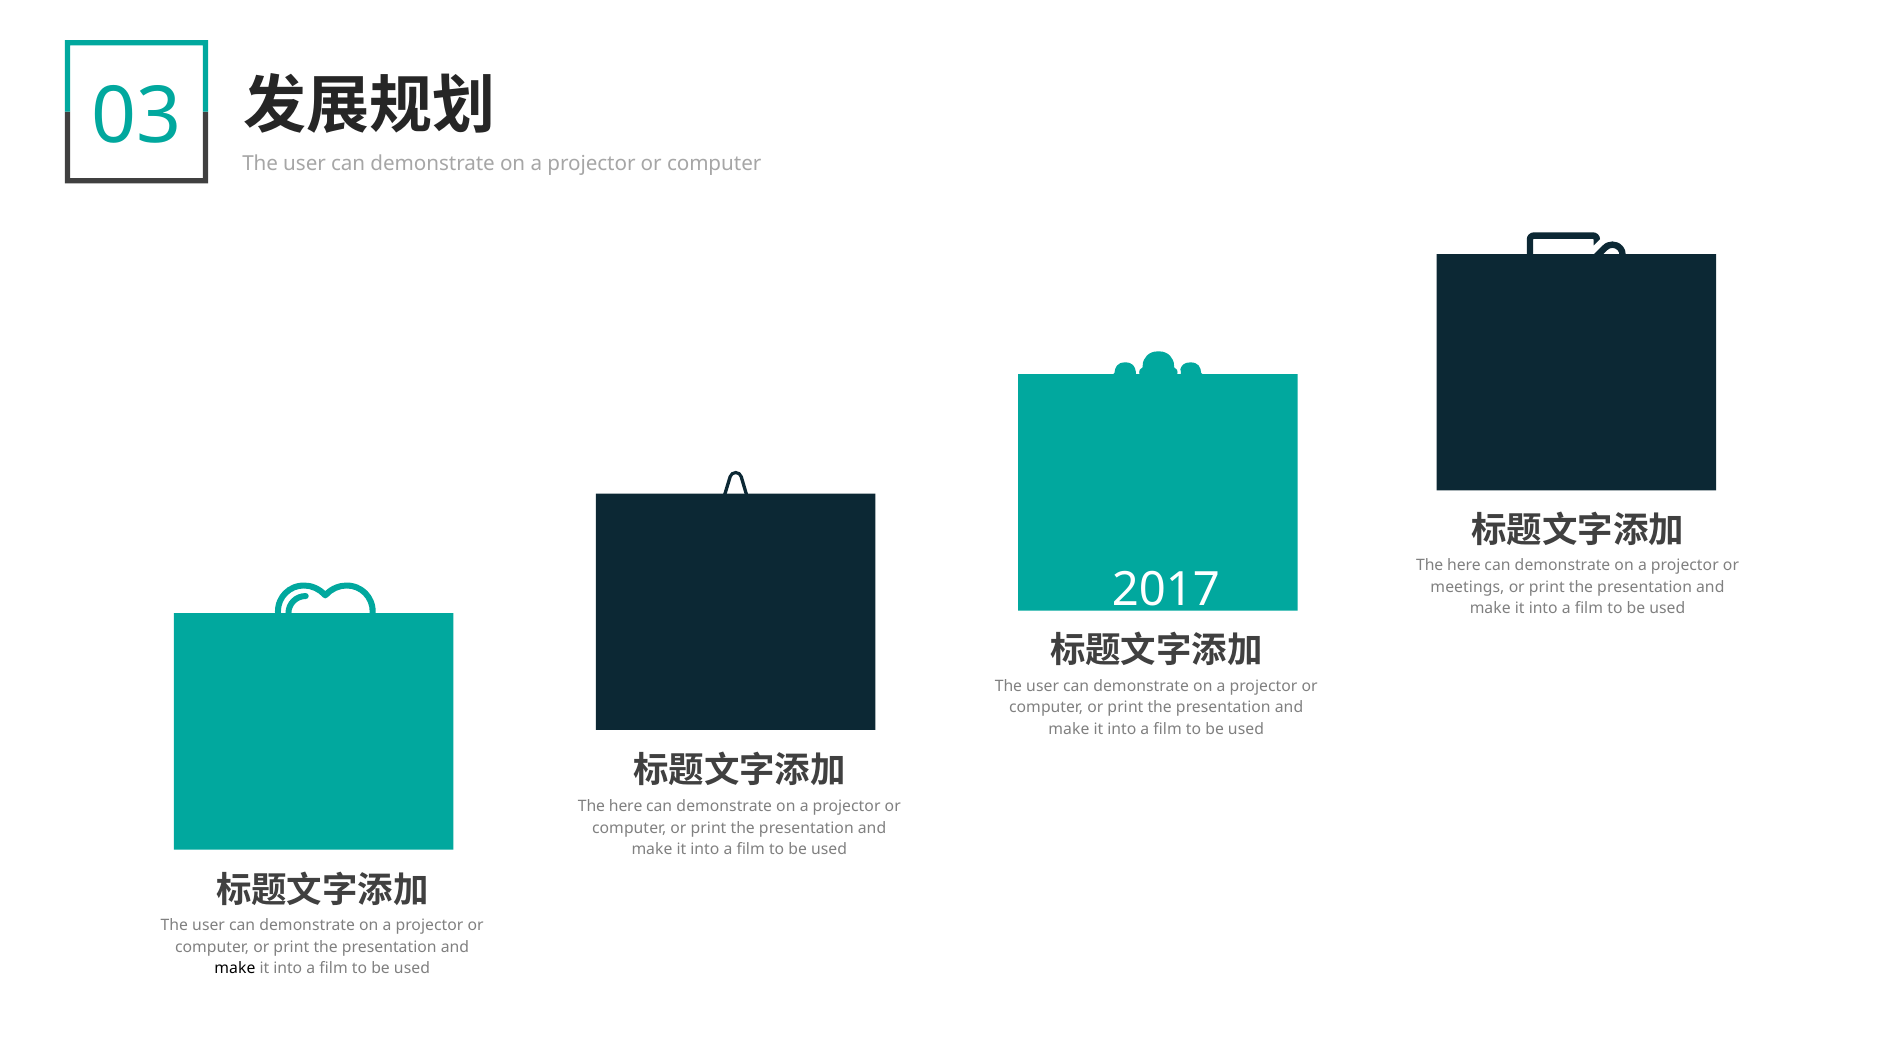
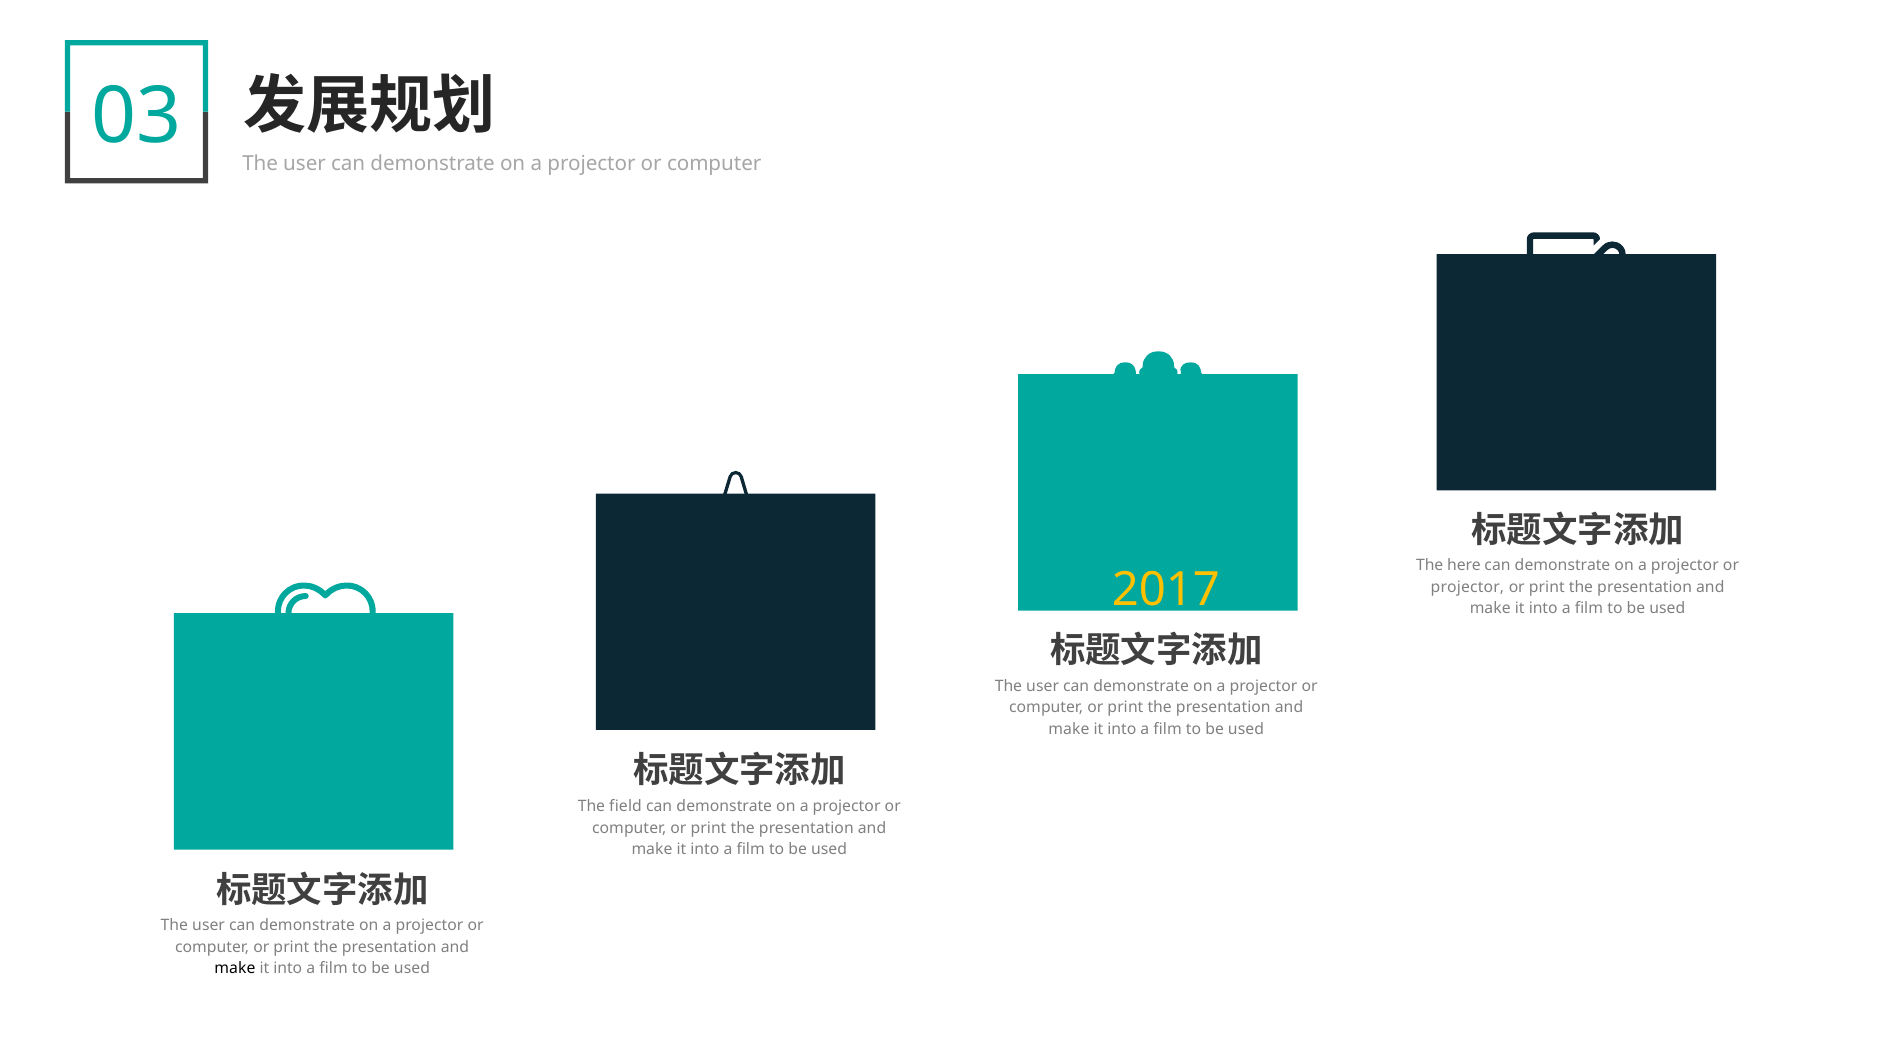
2017 colour: white -> yellow (1166, 590)
meetings: meetings -> projector (1467, 587)
here: here -> field (626, 807)
